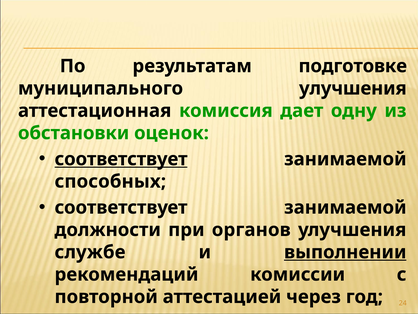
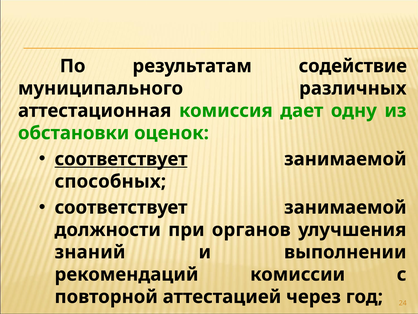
подготовке: подготовке -> содействие (353, 66)
муниципального улучшения: улучшения -> различных (353, 88)
службе: службе -> знаний (90, 252)
выполнении underline: present -> none (345, 252)
